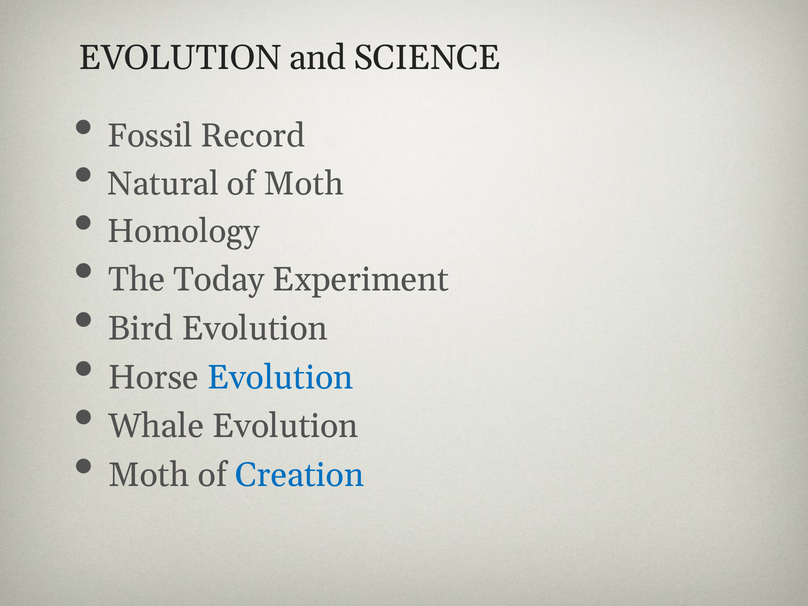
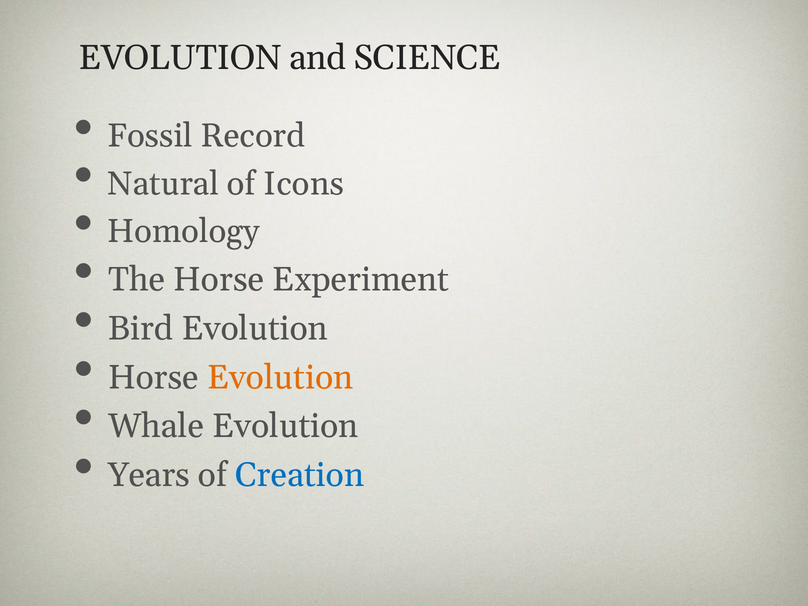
of Moth: Moth -> Icons (304, 184)
The Today: Today -> Horse (219, 280)
Evolution colour: blue -> orange (280, 377)
Moth: Moth -> Years (149, 475)
